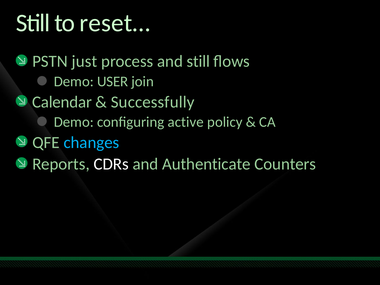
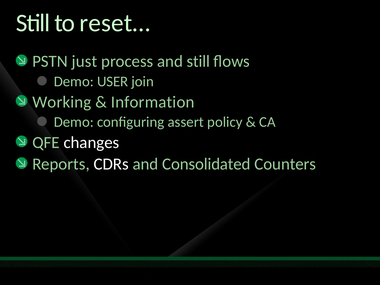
Calendar: Calendar -> Working (62, 102)
Successfully: Successfully -> Information (153, 102)
active: active -> assert (186, 122)
changes colour: light blue -> white (91, 143)
Authenticate: Authenticate -> Consolidated (206, 164)
